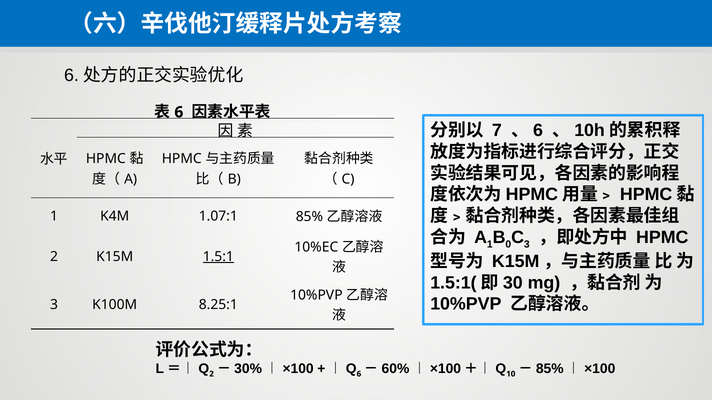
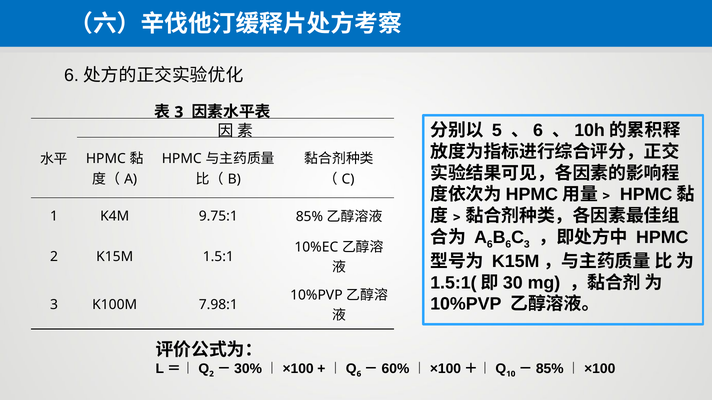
6: 6 -> 3 (179, 112)
7: 7 -> 5 (497, 131)
1.07:1: 1.07:1 -> 9.75:1 (218, 216)
1: 1 -> 6 (490, 244)
0: 0 -> 6 (508, 244)
1.5:1 underline: present -> none (218, 257)
8.25:1: 8.25:1 -> 7.98:1 (218, 305)
